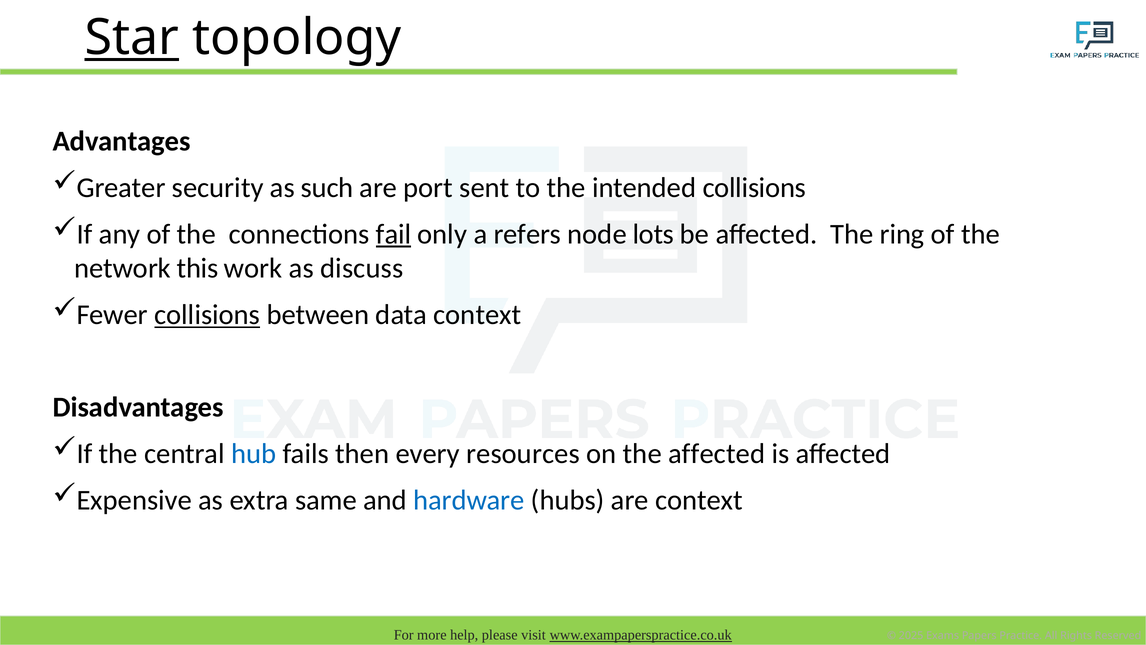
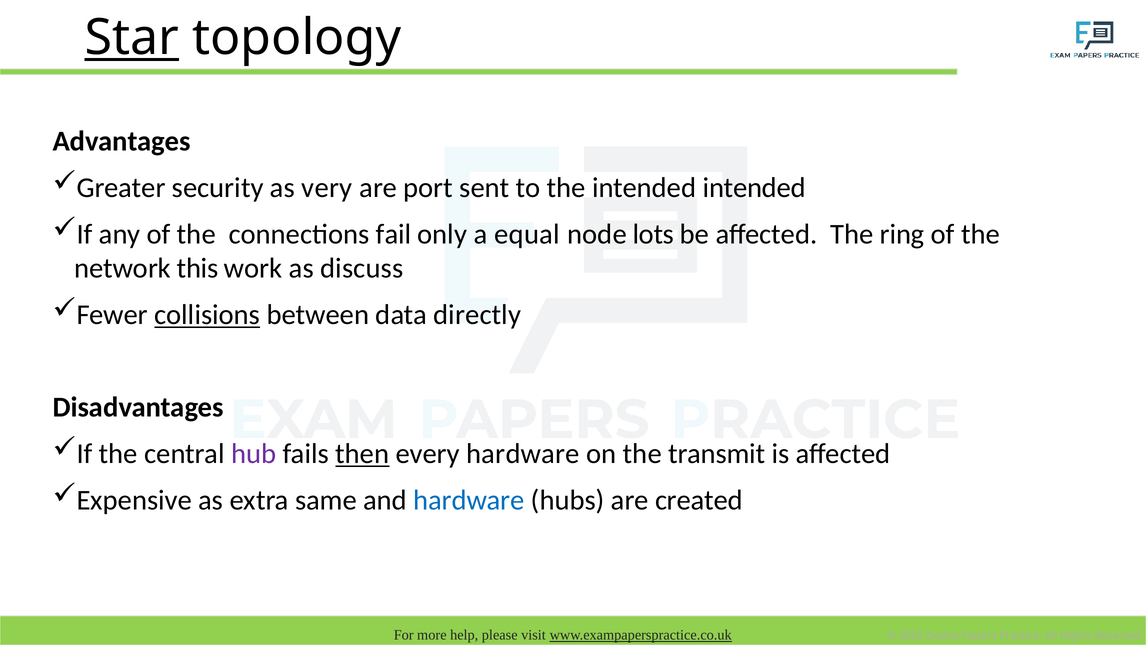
such: such -> very (327, 188)
intended collisions: collisions -> intended (754, 188)
fail underline: present -> none (393, 234)
refers: refers -> equal (527, 234)
data context: context -> directly (477, 315)
hub colour: blue -> purple (254, 454)
then underline: none -> present (362, 454)
every resources: resources -> hardware (523, 454)
the affected: affected -> transmit (717, 454)
are context: context -> created (699, 500)
